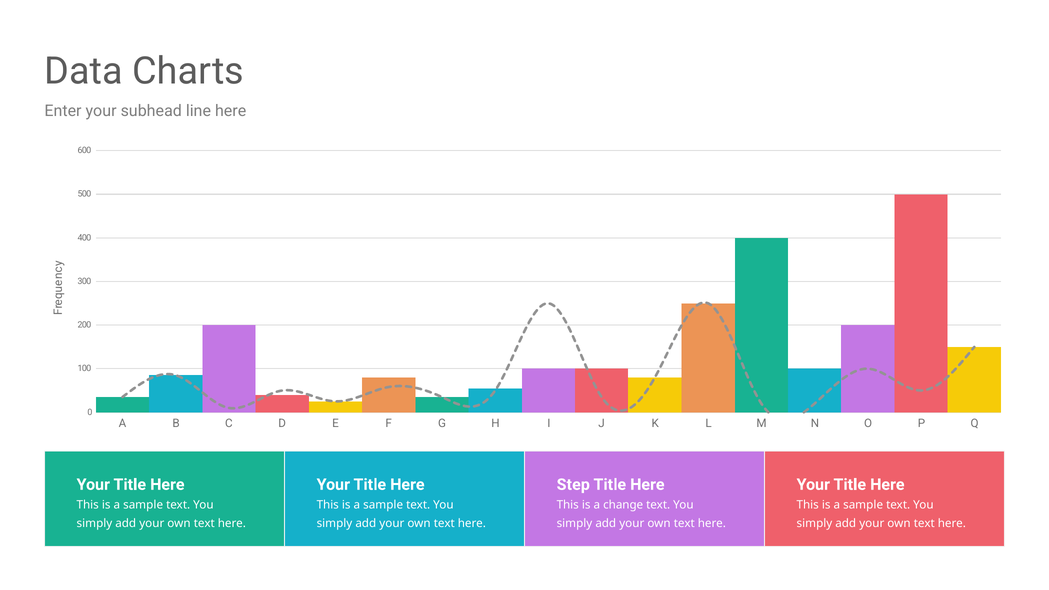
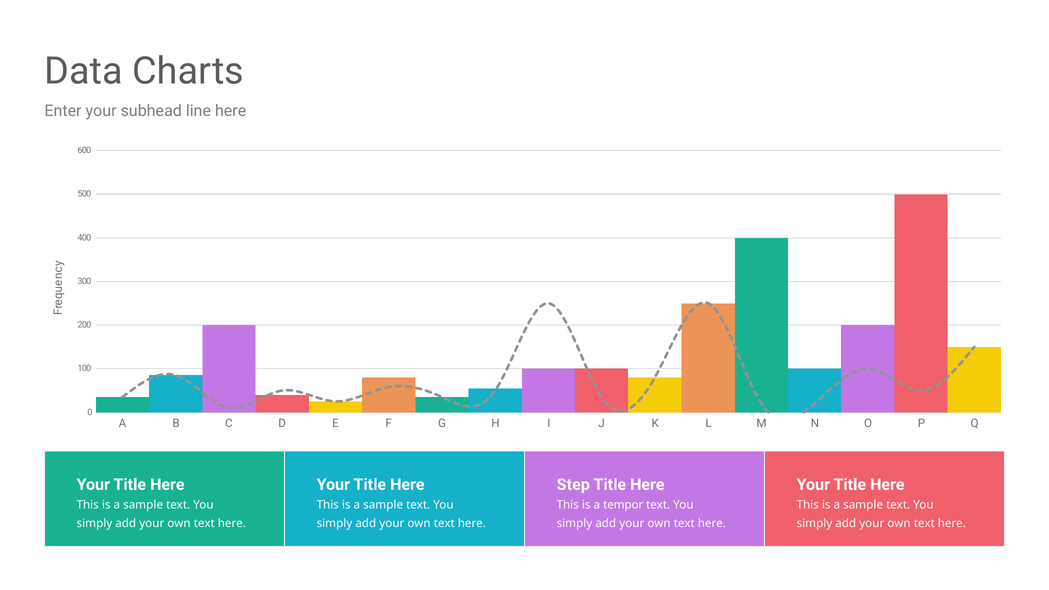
change: change -> tempor (623, 505)
